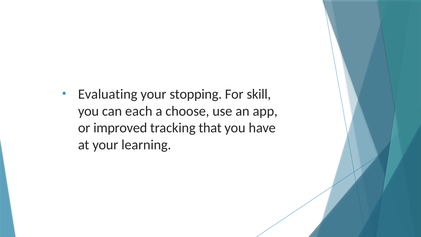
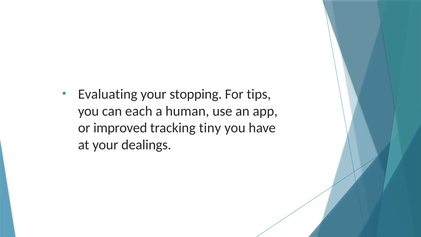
skill: skill -> tips (259, 94)
choose: choose -> human (187, 111)
that: that -> tiny (210, 128)
learning: learning -> dealings (146, 145)
